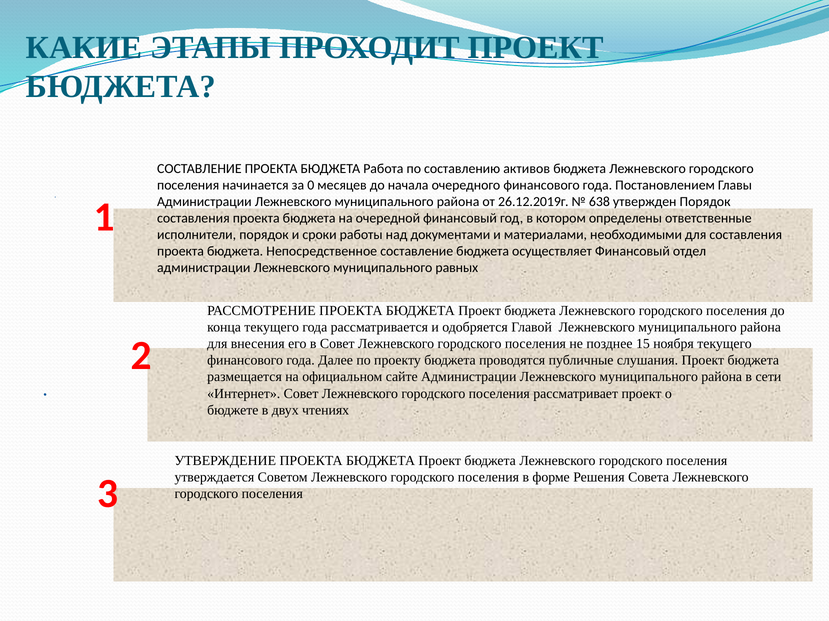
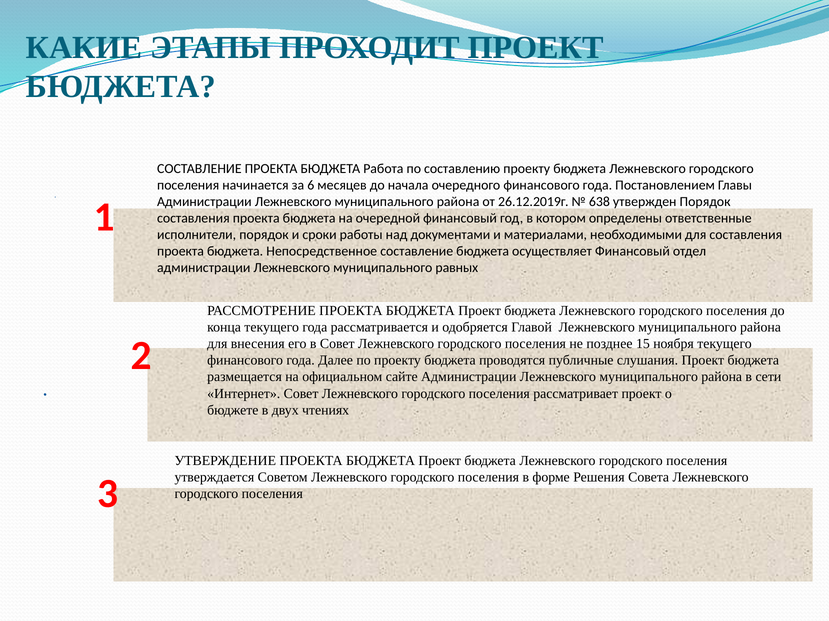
составлению активов: активов -> проекту (527, 169)
0: 0 -> 6 (311, 185)
